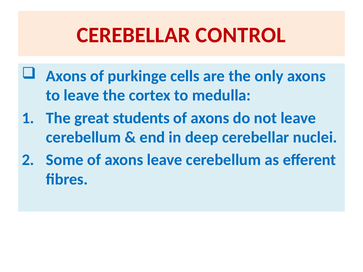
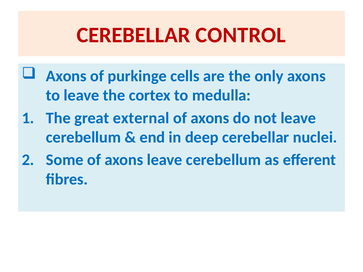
students: students -> external (141, 118)
